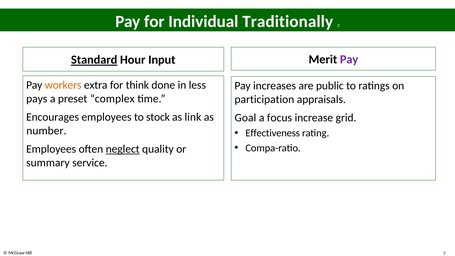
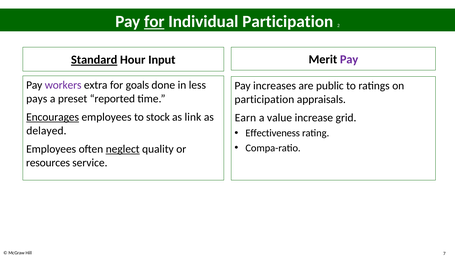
for underline: none -> present (154, 22)
Individual Traditionally: Traditionally -> Participation (288, 22)
workers colour: orange -> purple (63, 85)
think: think -> goals (137, 85)
complex: complex -> reported (112, 99)
Encourages underline: none -> present (53, 117)
Goal: Goal -> Earn (245, 118)
focus: focus -> value (280, 118)
number: number -> delayed (46, 131)
summary: summary -> resources (48, 163)
